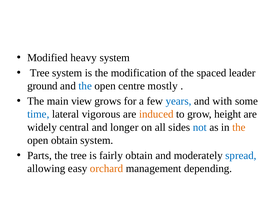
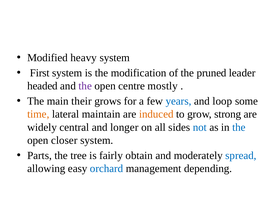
Tree: Tree -> First (40, 73)
spaced: spaced -> pruned (212, 73)
ground: ground -> headed (42, 86)
the colour: blue -> purple (85, 86)
view: view -> their (82, 101)
with: with -> loop (222, 101)
time colour: blue -> orange (38, 114)
vigorous: vigorous -> maintain (101, 114)
height: height -> strong (228, 114)
the colour: orange -> blue (239, 127)
open obtain: obtain -> closer (64, 140)
orchard colour: orange -> blue (107, 169)
